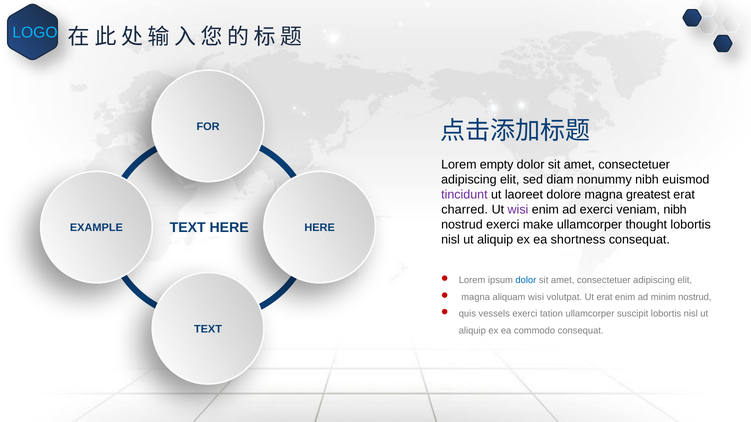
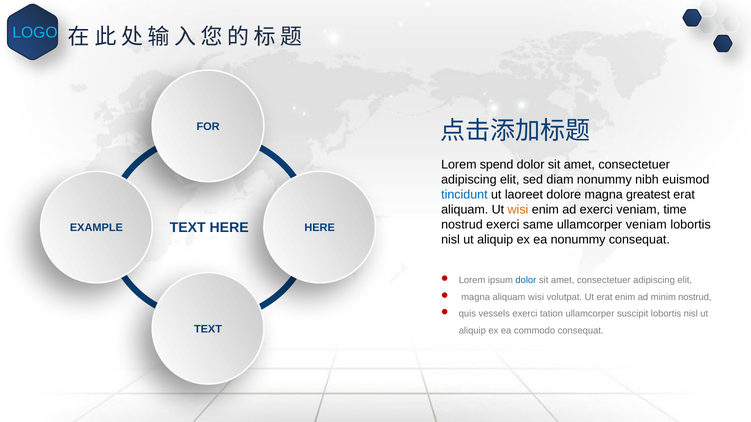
empty: empty -> spend (497, 165)
tincidunt colour: purple -> blue (464, 195)
charred: charred -> aliquam (465, 210)
wisi colour: purple -> orange (518, 210)
veniam nibh: nibh -> time (675, 210)
make: make -> same (538, 225)
ullamcorper thought: thought -> veniam (646, 225)
ea shortness: shortness -> nonummy (578, 240)
